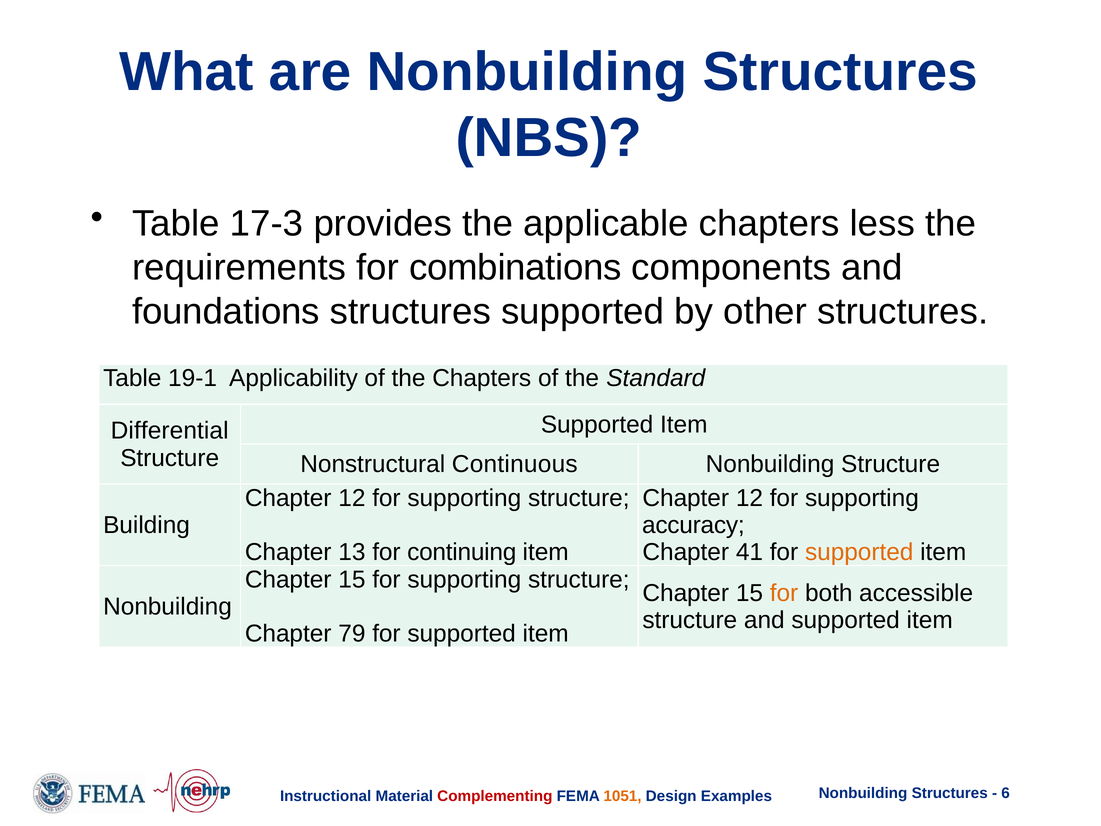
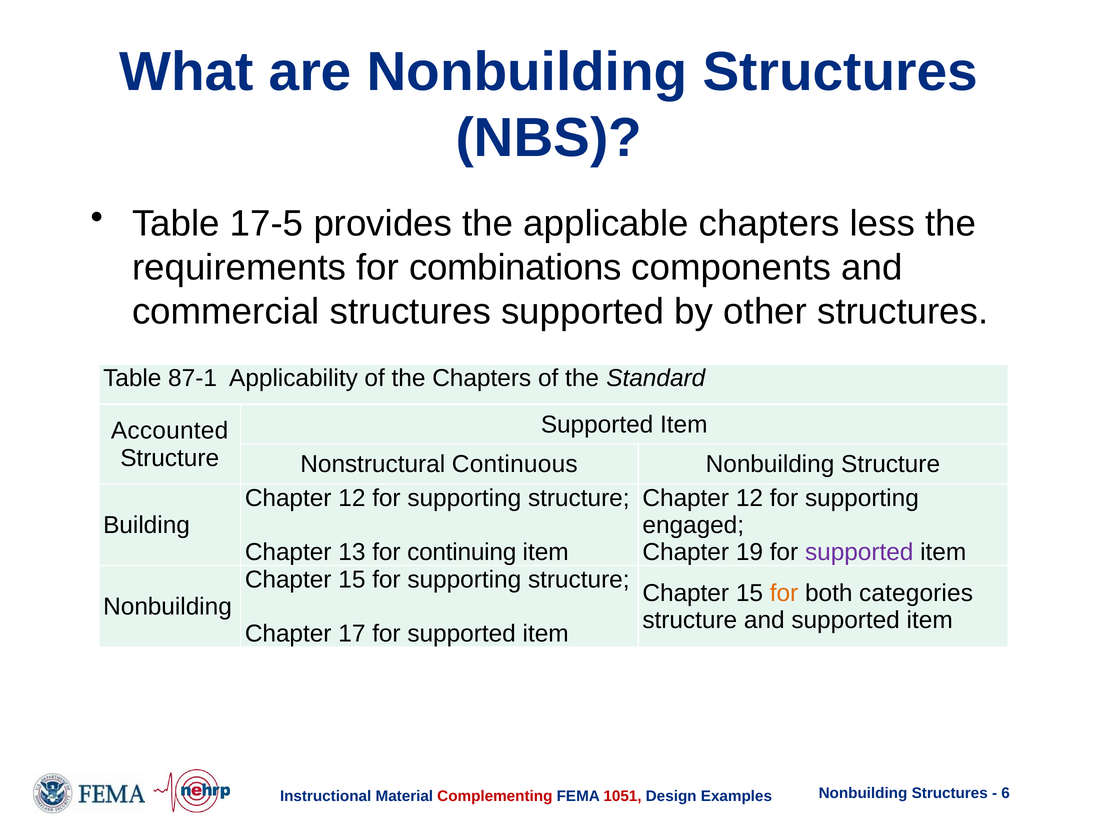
17-3: 17-3 -> 17-5 (267, 223)
foundations: foundations -> commercial (226, 311)
19-1: 19-1 -> 87-1 (193, 378)
Differential: Differential -> Accounted (170, 431)
accuracy: accuracy -> engaged (693, 525)
41: 41 -> 19 (750, 552)
supported colour: orange -> purple (859, 552)
accessible: accessible -> categories (916, 593)
79: 79 -> 17 (352, 634)
1051 colour: orange -> red (623, 796)
